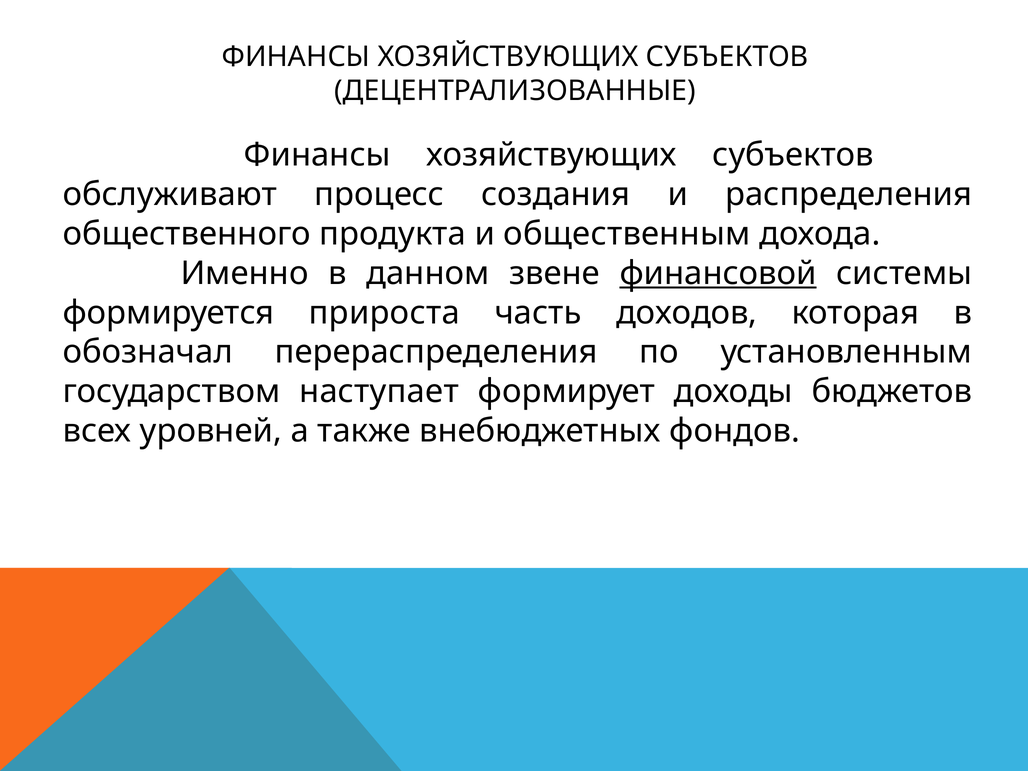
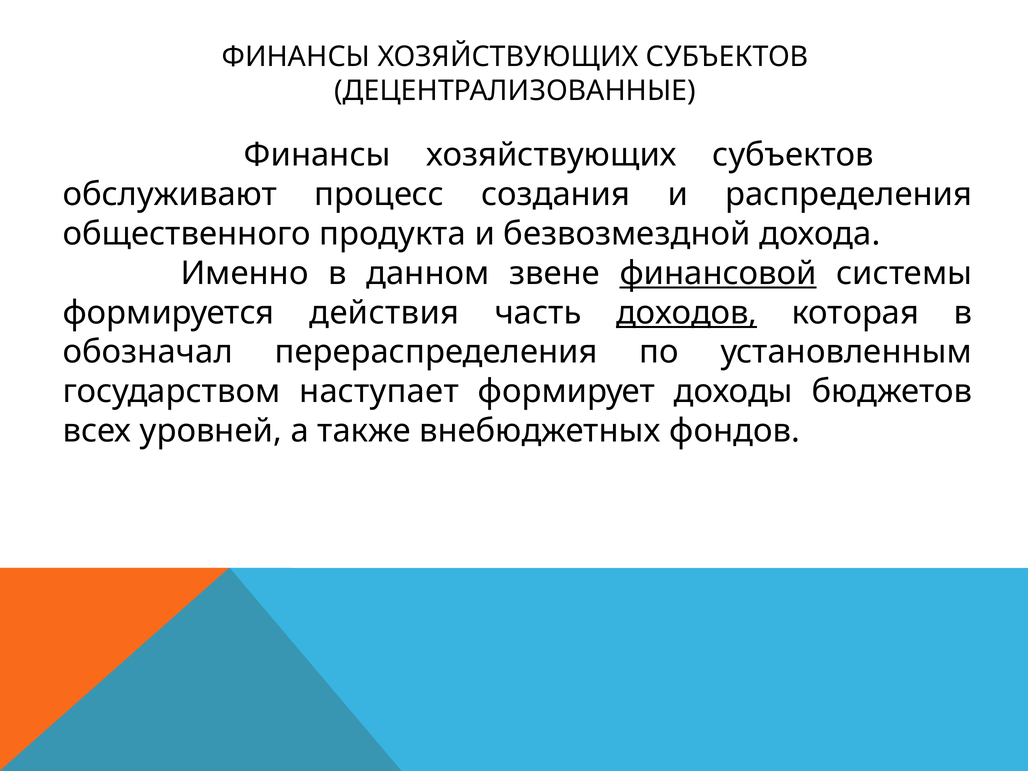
общественным: общественным -> безвозмездной (627, 234)
прироста: прироста -> действия (384, 313)
доходов underline: none -> present (687, 313)
